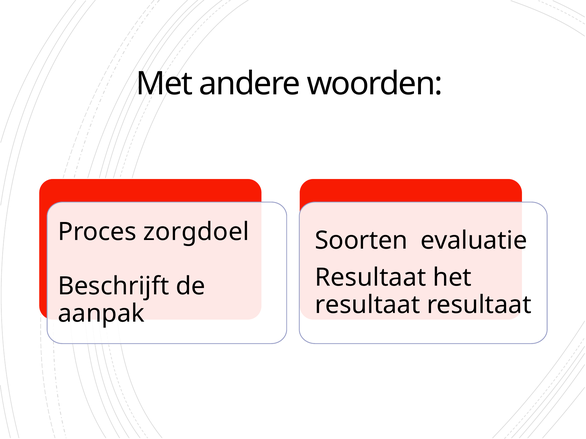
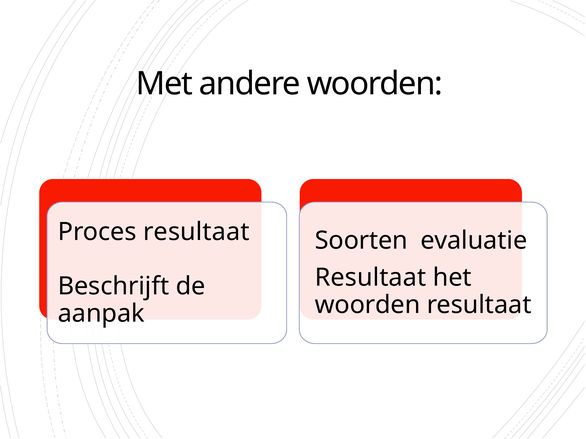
Proces zorgdoel: zorgdoel -> resultaat (196, 232)
resultaat: resultaat -> woorden (368, 305)
